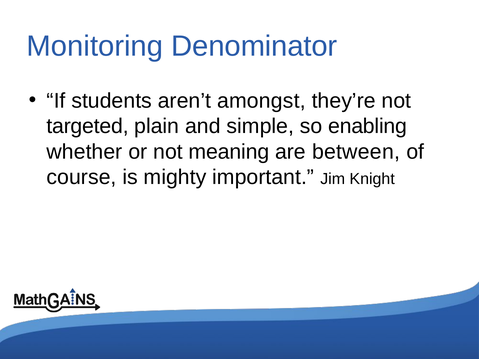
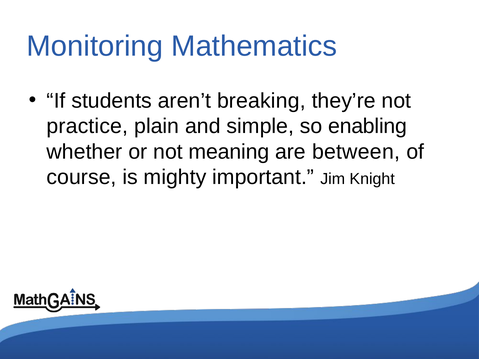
Denominator: Denominator -> Mathematics (254, 46)
amongst: amongst -> breaking (261, 101)
targeted: targeted -> practice (87, 126)
